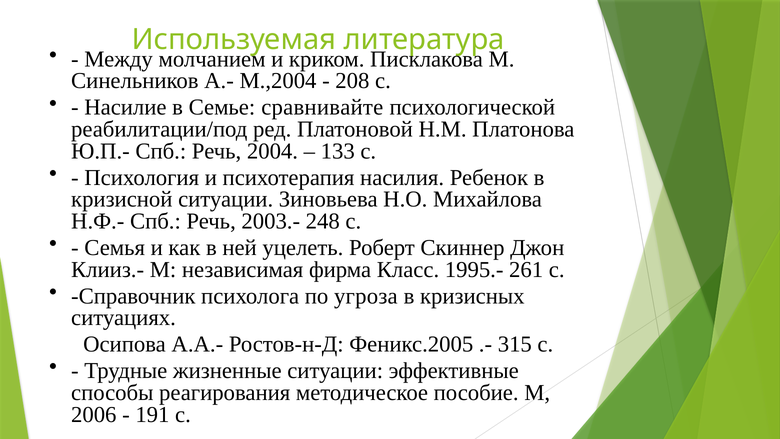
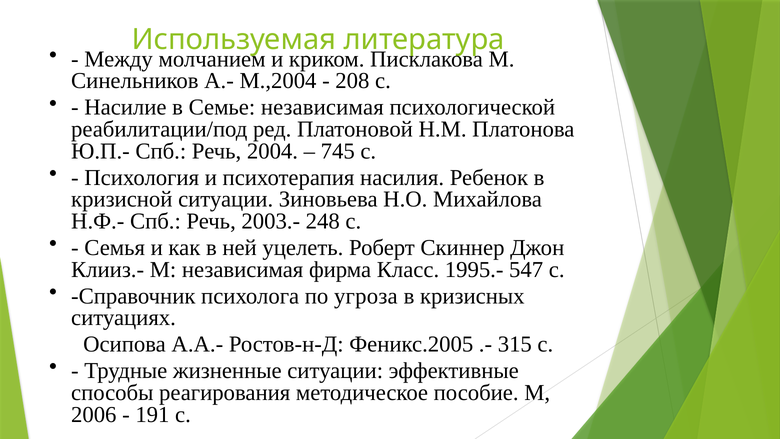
Семье сравнивайте: сравнивайте -> независимая (322, 107)
133: 133 -> 745 (338, 151)
261: 261 -> 547 (526, 269)
